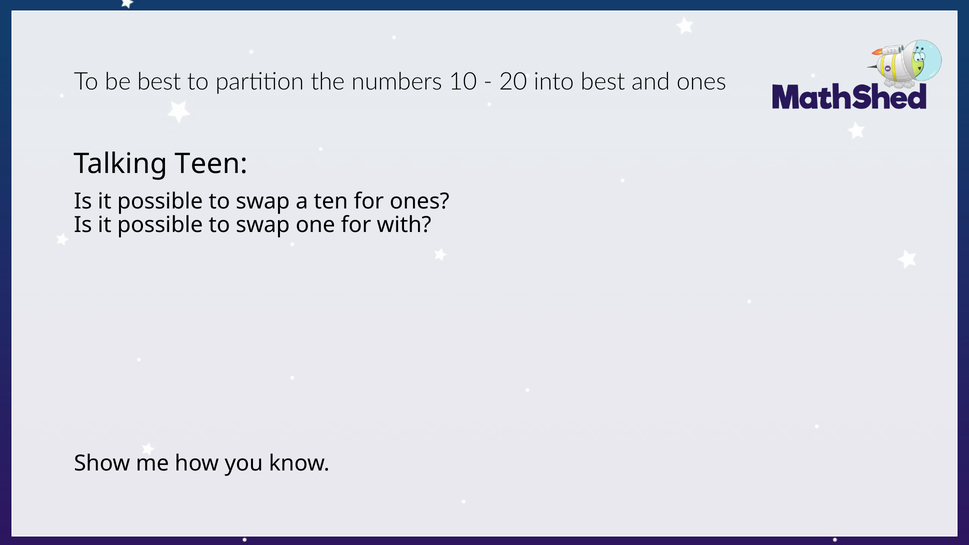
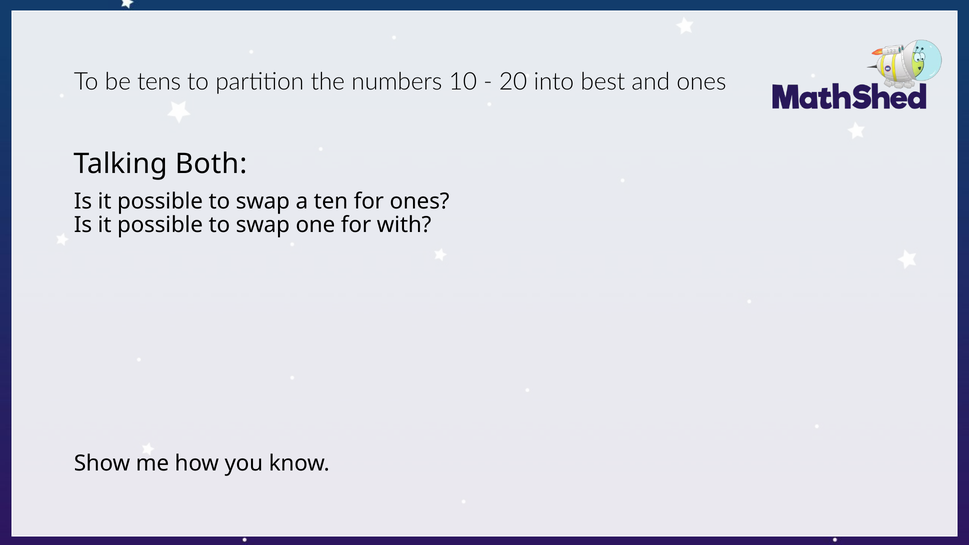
be best: best -> tens (159, 82)
Teen: Teen -> Both (211, 164)
